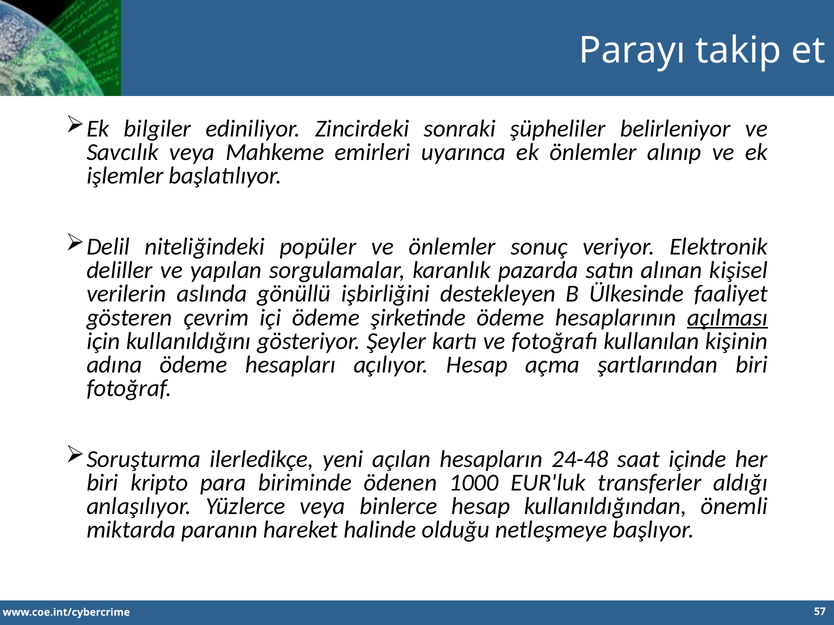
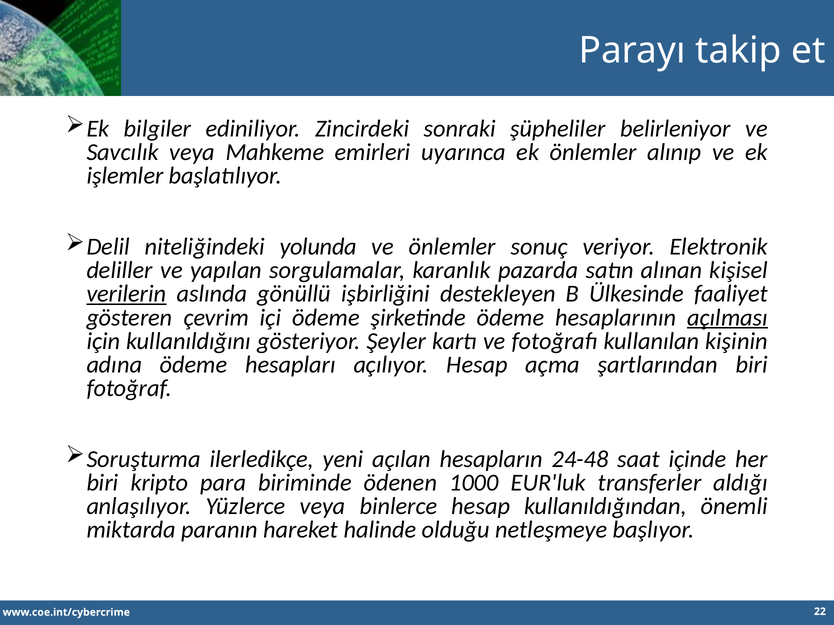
popüler: popüler -> yolunda (318, 247)
verilerin underline: none -> present (126, 294)
57: 57 -> 22 (820, 612)
